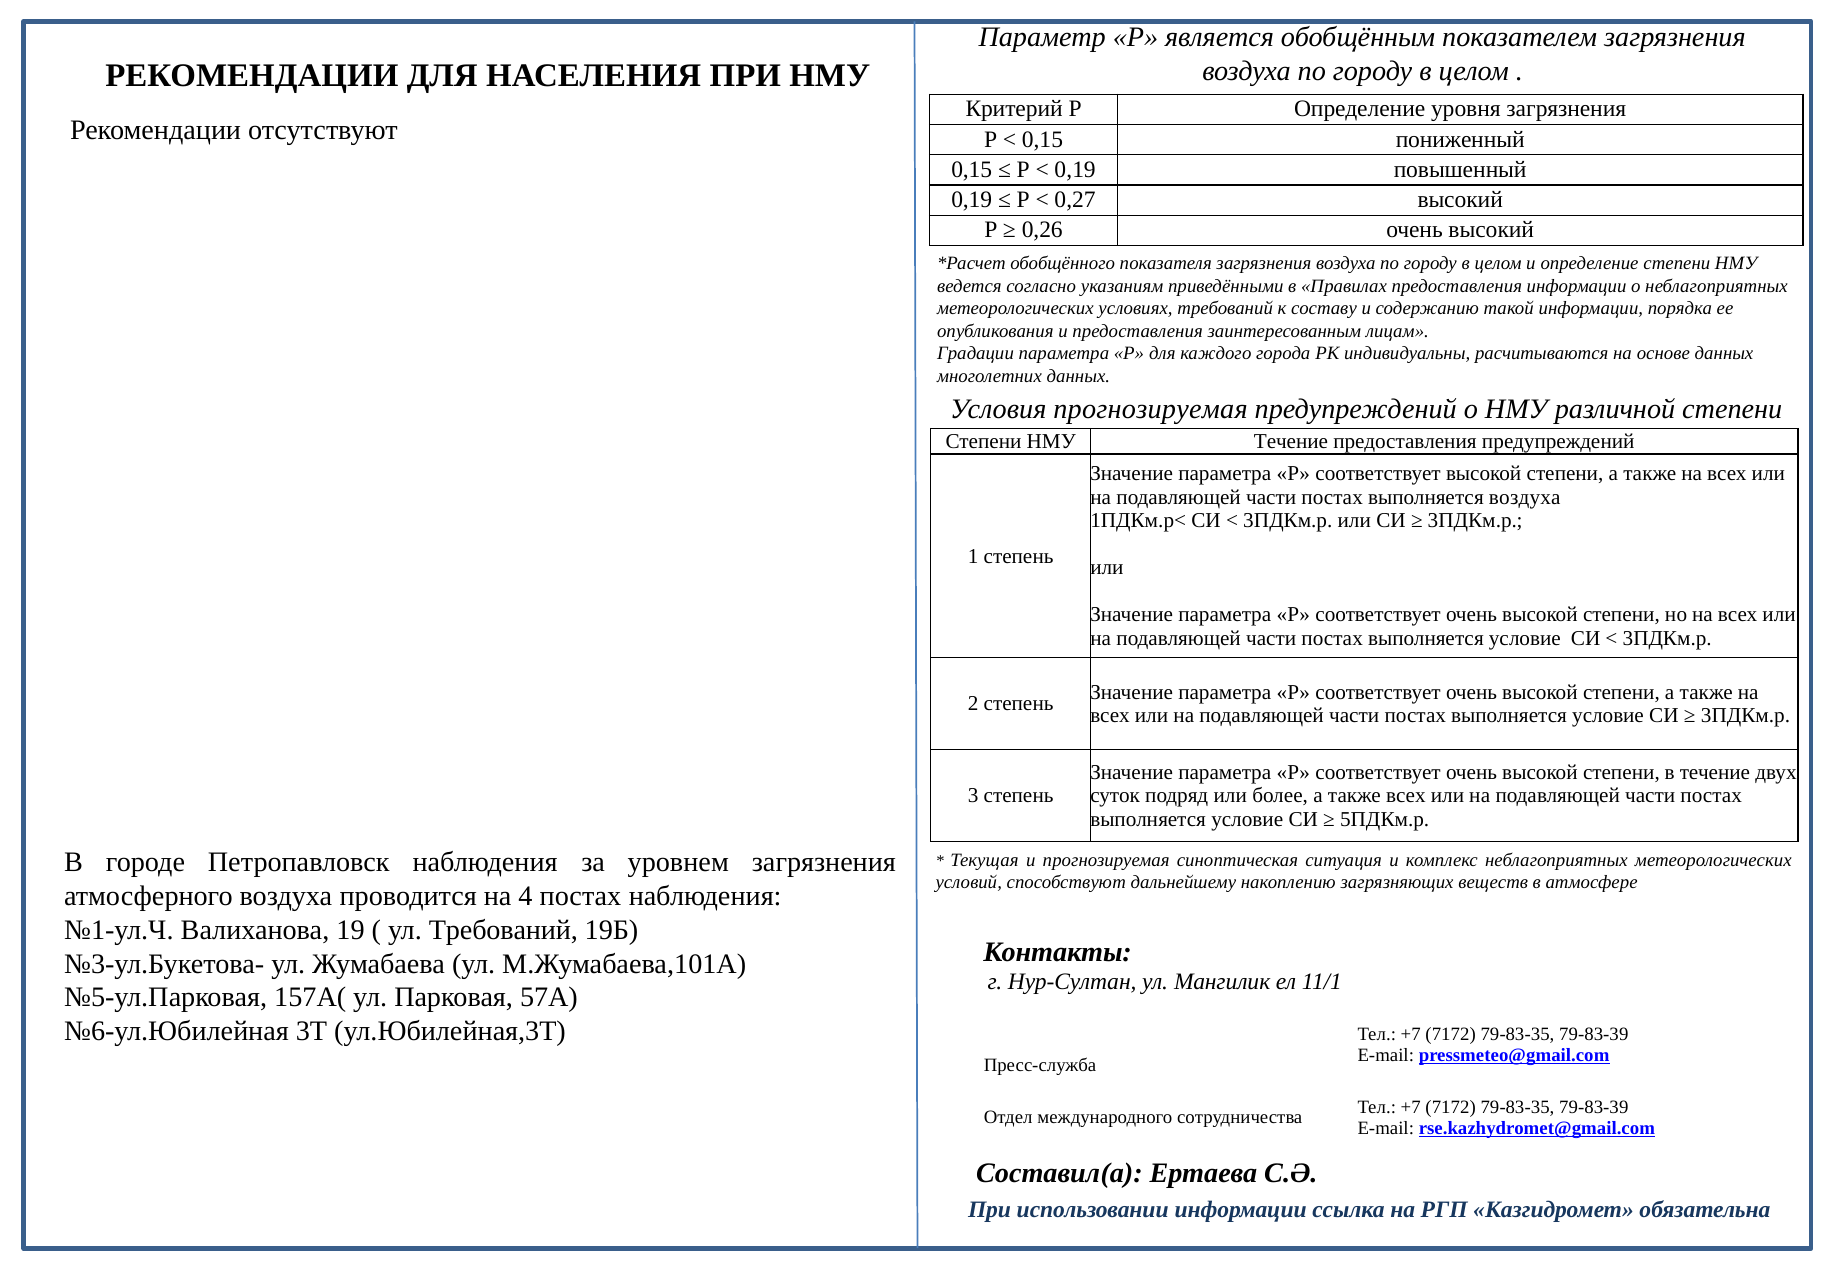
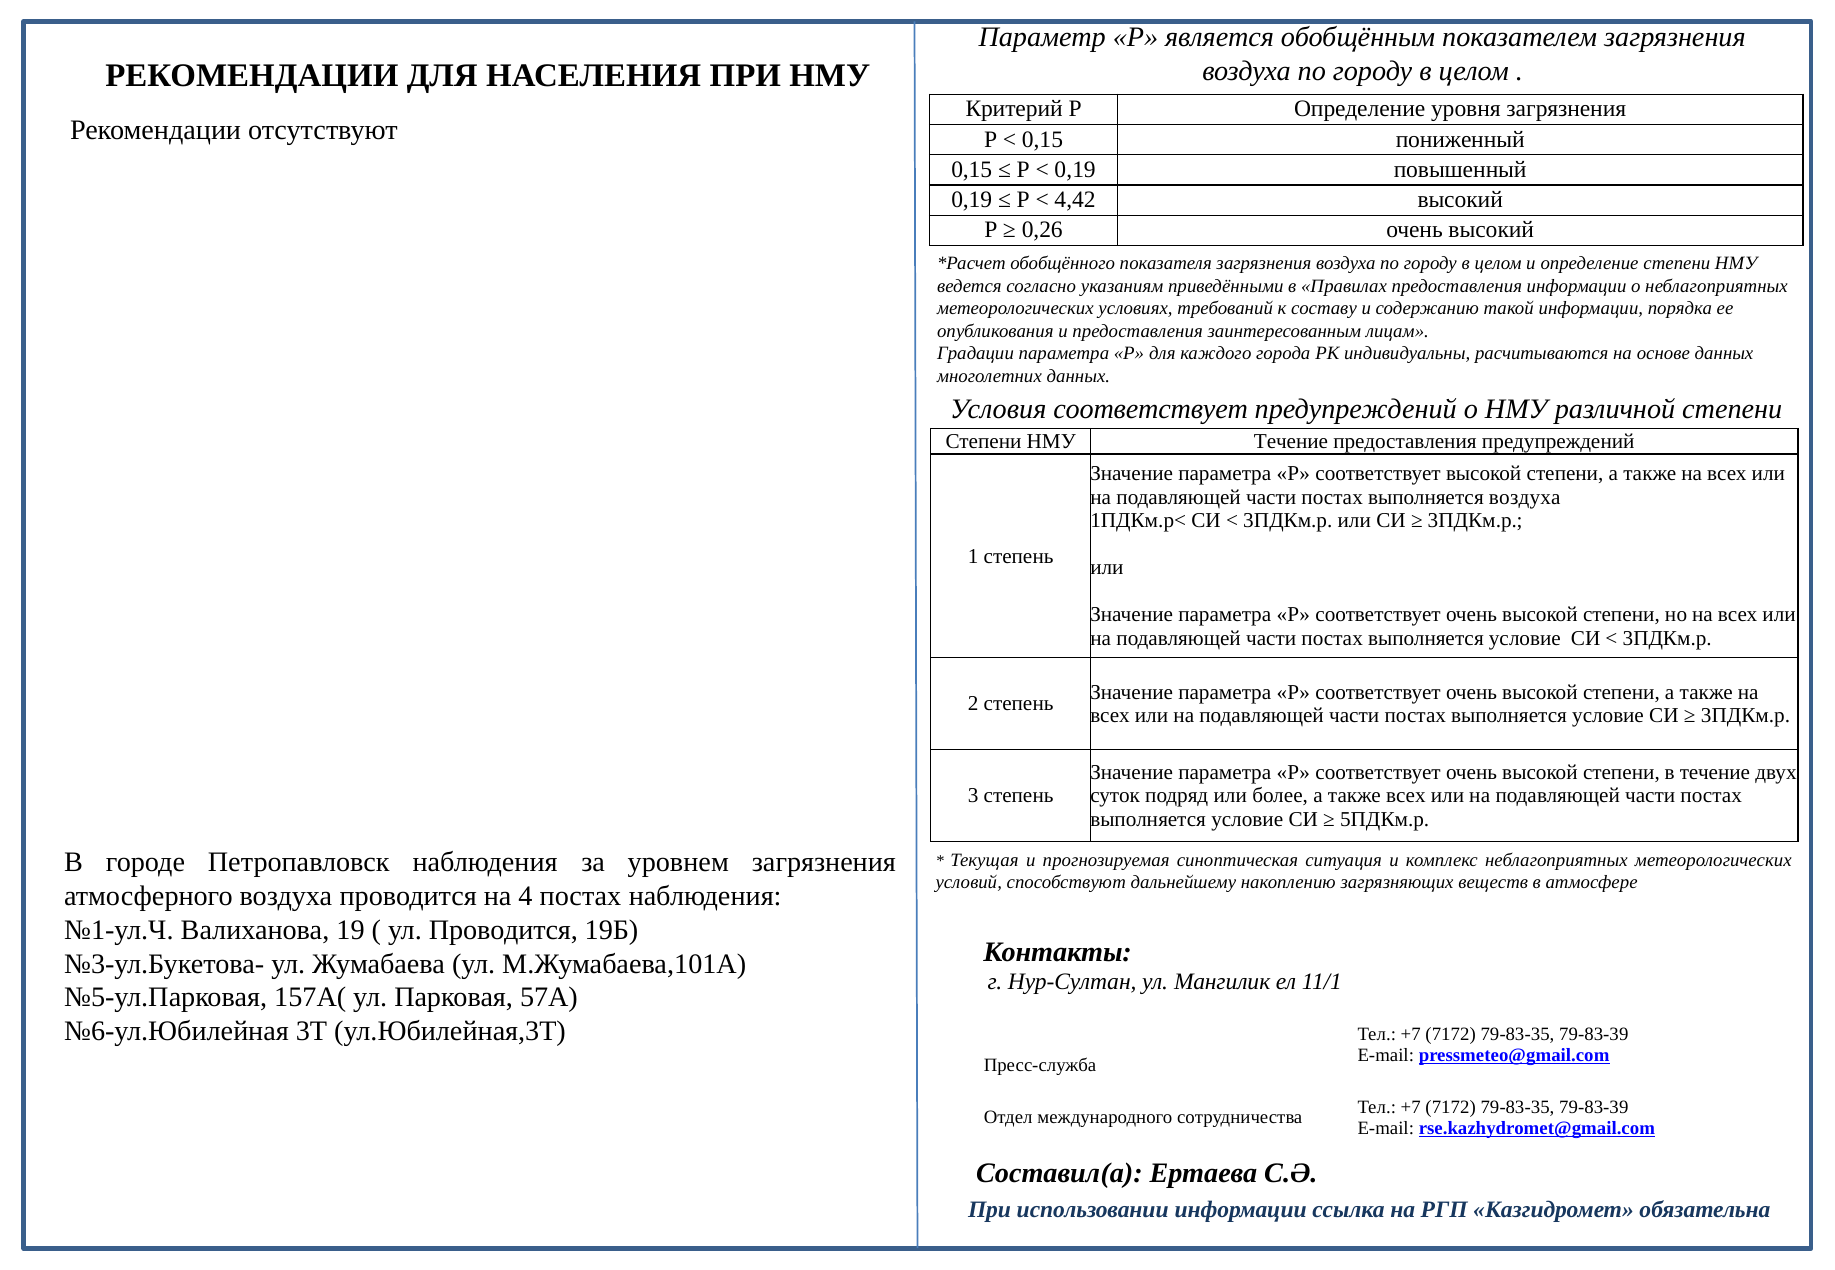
0,27: 0,27 -> 4,42 (1075, 200)
Условия прогнозируемая: прогнозируемая -> соответствует (1151, 409)
ул Требований: Требований -> Проводится (503, 930)
